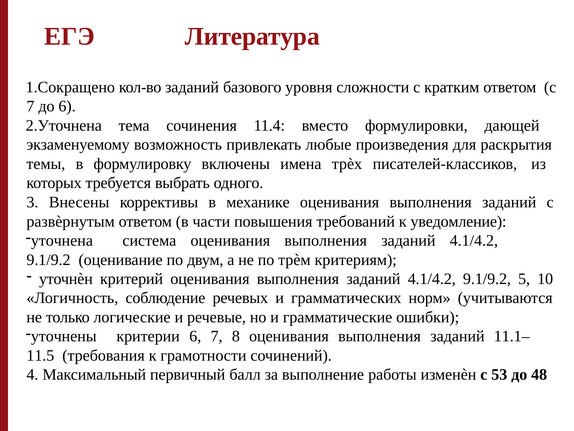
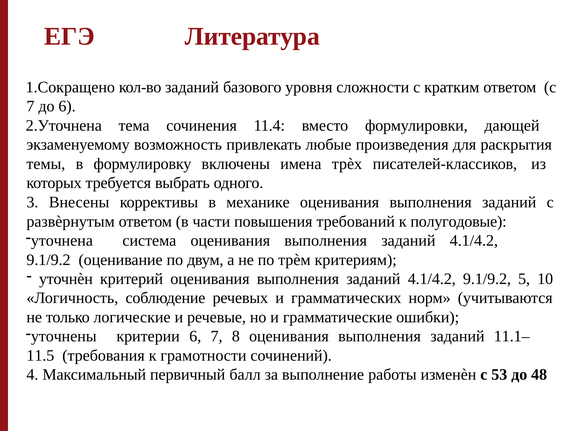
уведомление: уведомление -> полугодовые (459, 221)
